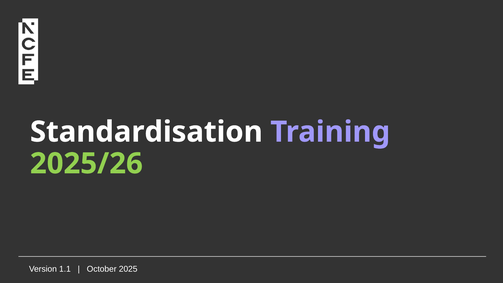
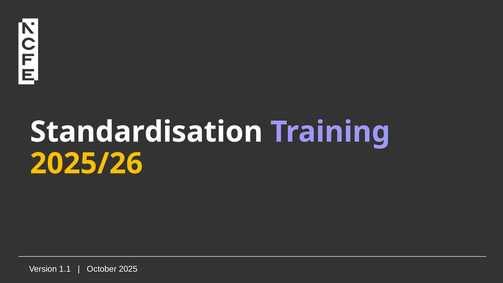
2025/26 colour: light green -> yellow (86, 164)
